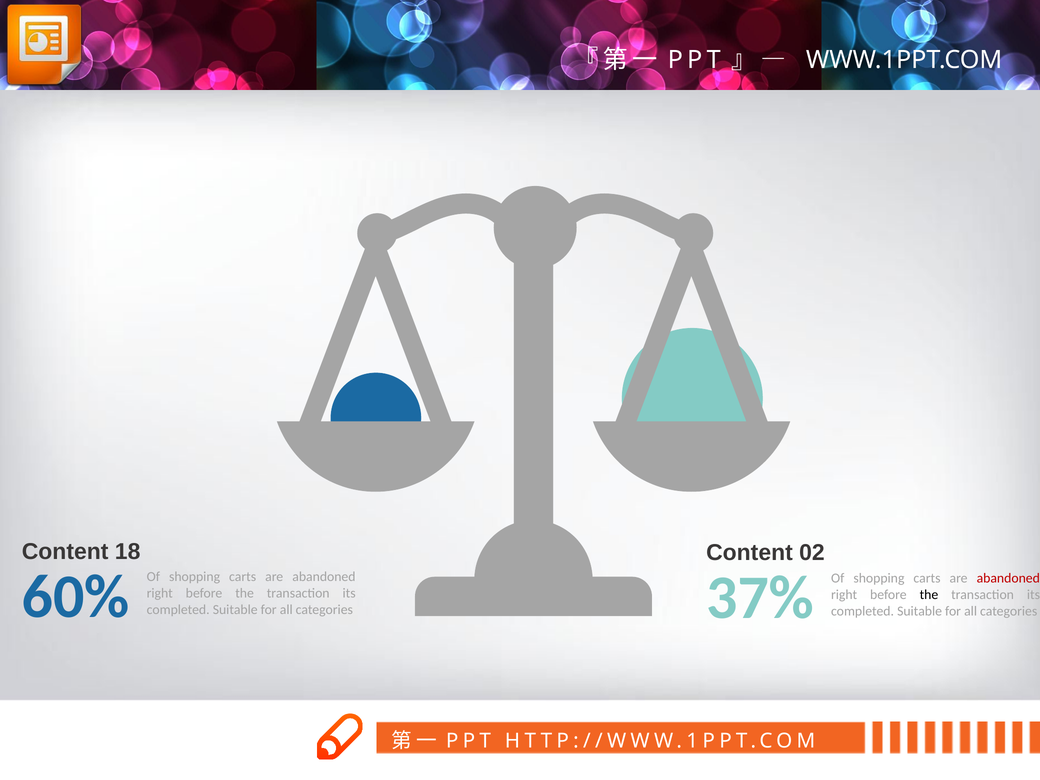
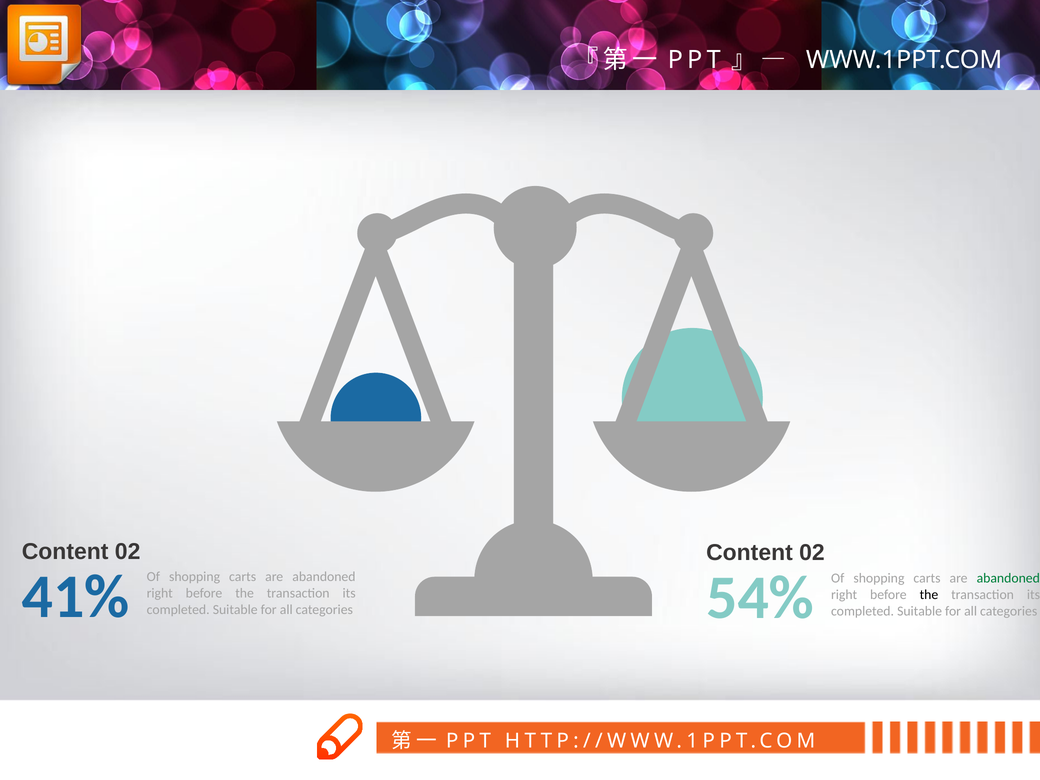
18: 18 -> 02 (128, 551)
60%: 60% -> 41% (76, 597)
abandoned colour: red -> green (1008, 578)
37%: 37% -> 54% (760, 598)
